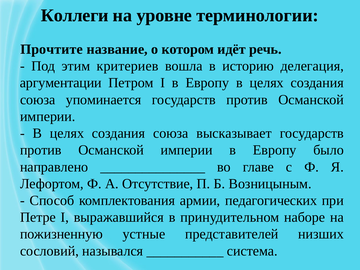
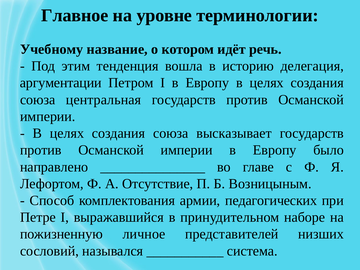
Коллеги: Коллеги -> Главное (75, 15)
Прочтите: Прочтите -> Учебному (52, 49)
критериев: критериев -> тенденция (128, 66)
упоминается: упоминается -> центральная (104, 100)
устные: устные -> личное (144, 234)
